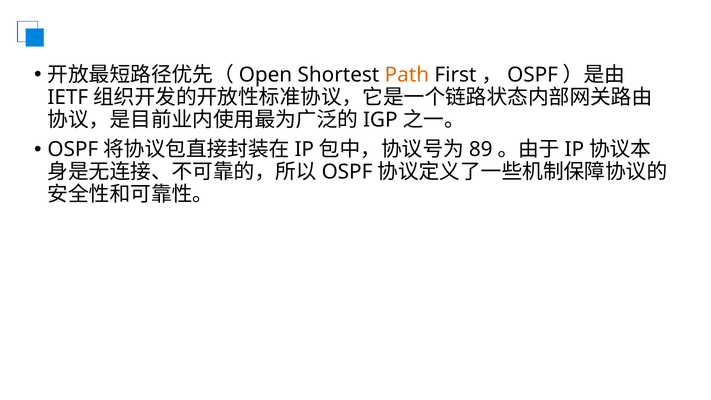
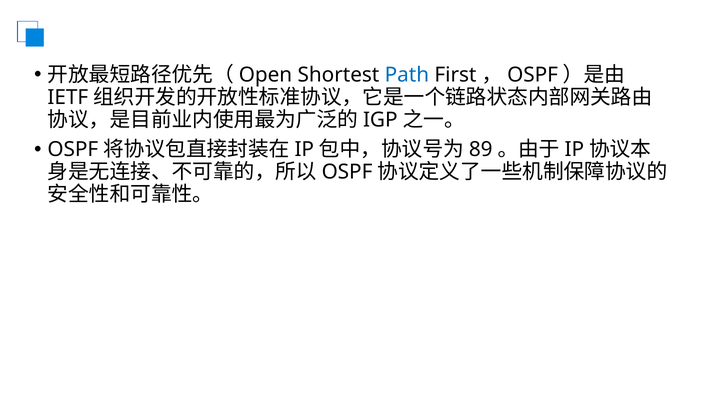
Path colour: orange -> blue (407, 75)
